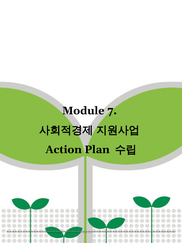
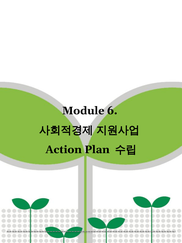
7: 7 -> 6 (112, 111)
